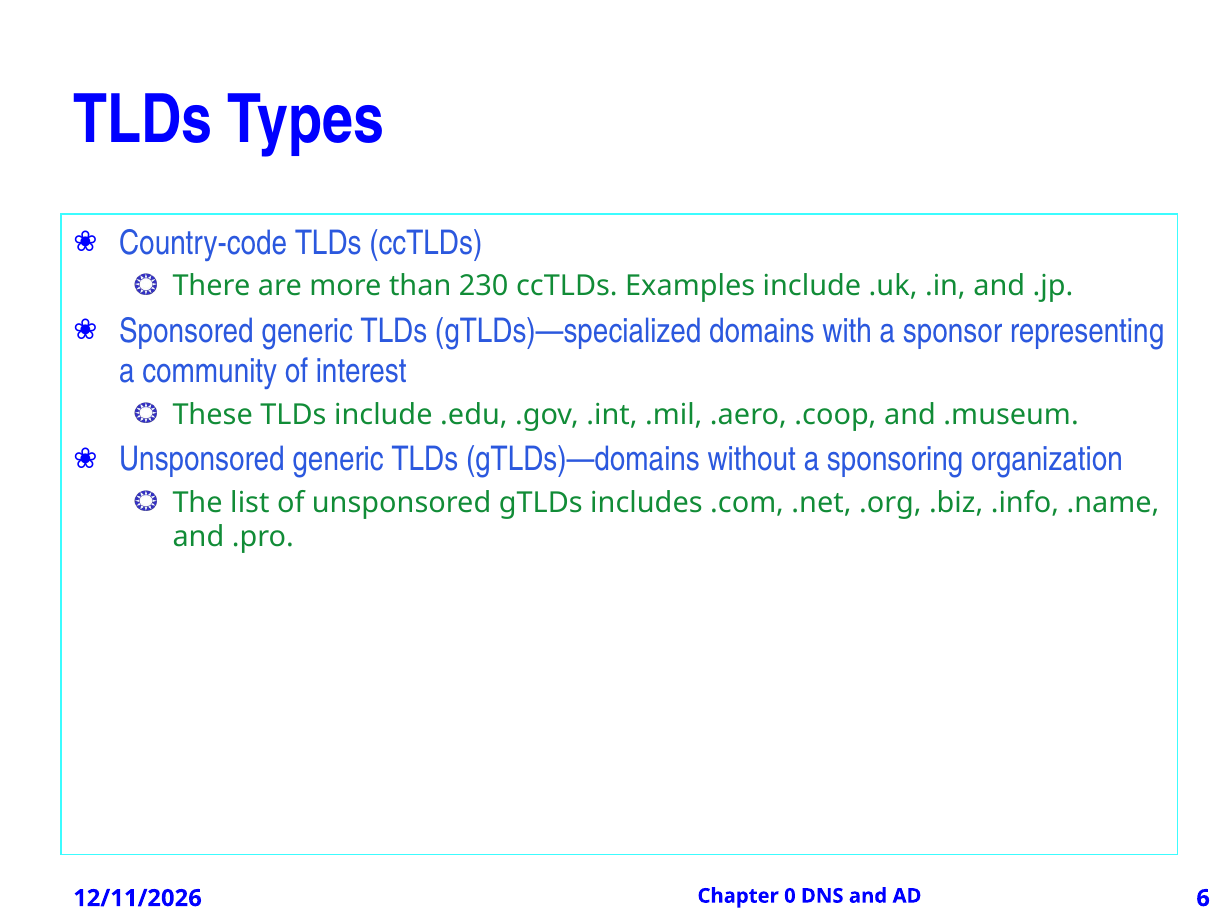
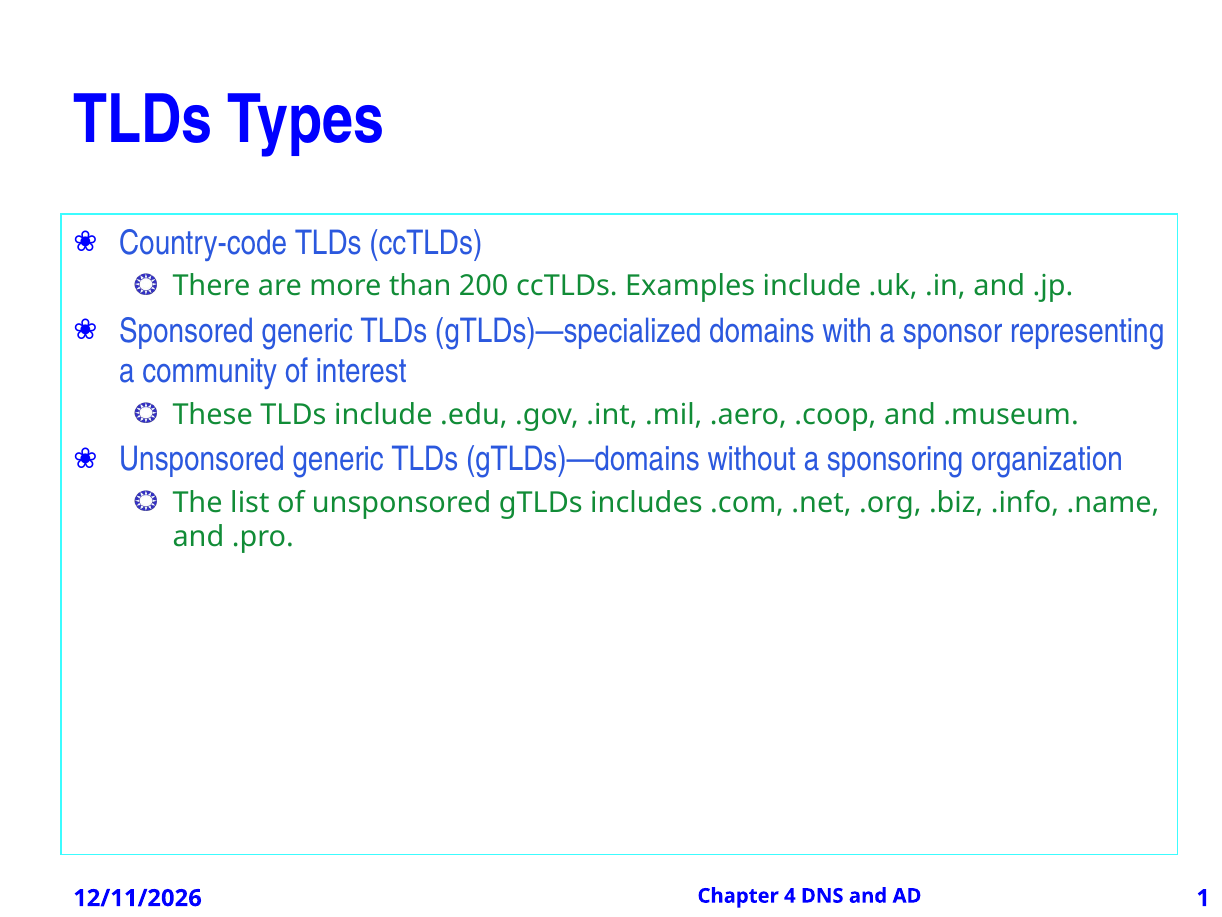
230: 230 -> 200 (484, 286)
0: 0 -> 4 (790, 895)
6: 6 -> 1 (1203, 898)
